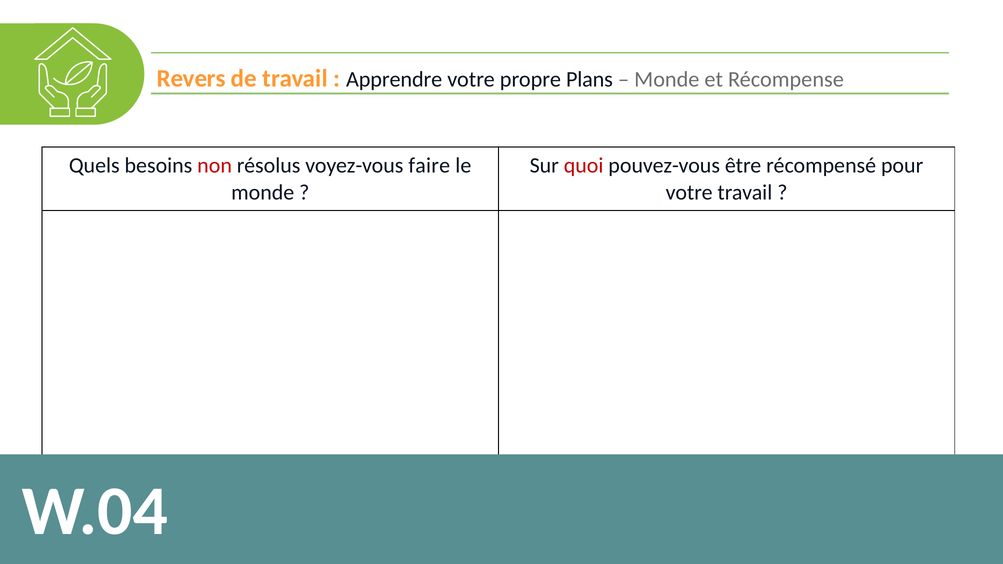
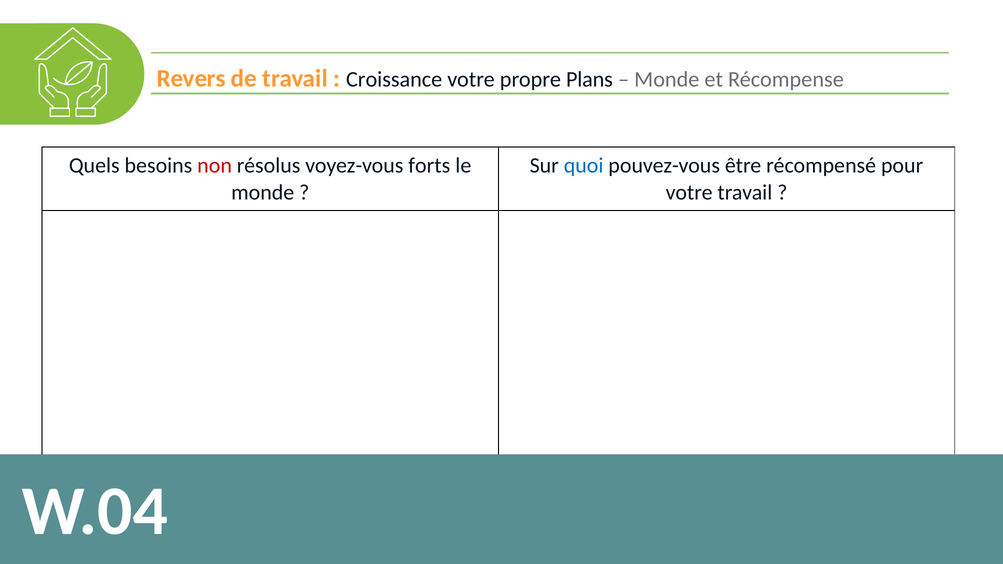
Apprendre: Apprendre -> Croissance (394, 79)
faire: faire -> forts (429, 166)
quoi colour: red -> blue (584, 166)
